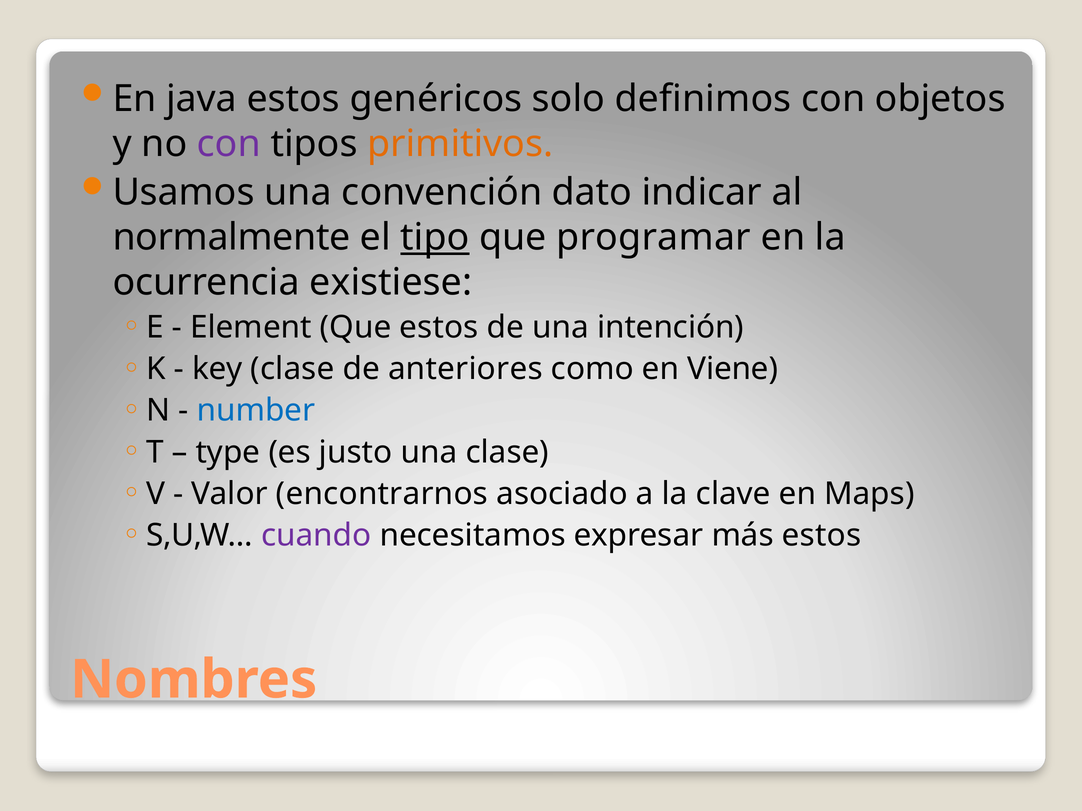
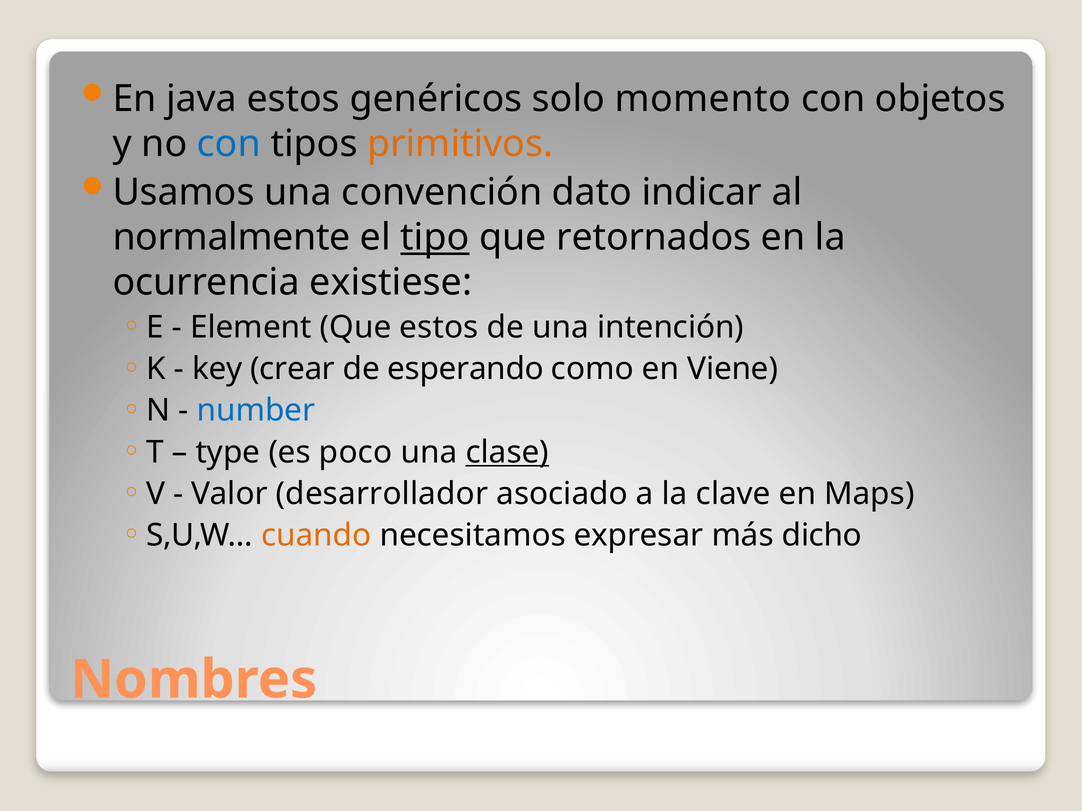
definimos: definimos -> momento (703, 99)
con colour: purple -> blue (229, 144)
programar: programar -> retornados (654, 238)
key clase: clase -> crear (293, 369)
anteriores: anteriores -> esperando (466, 369)
justo: justo -> poco (356, 452)
clase underline: none -> present (507, 452)
encontrarnos: encontrarnos -> desarrollador (382, 494)
cuando colour: purple -> orange (316, 536)
más estos: estos -> dicho (822, 536)
